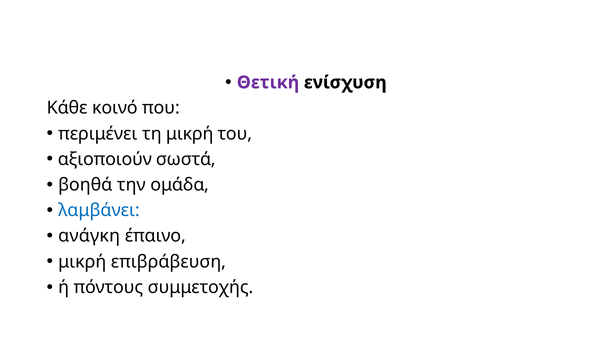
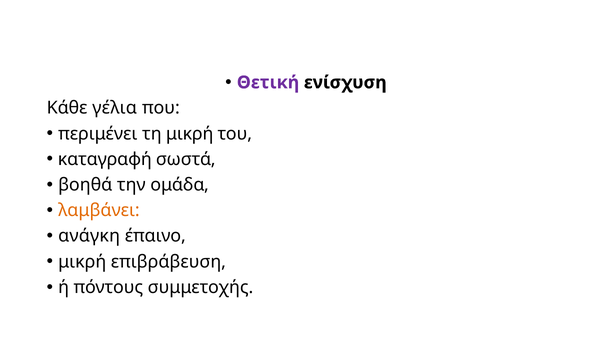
κοινό: κοινό -> γέλια (115, 108)
αξιοποιούν: αξιοποιούν -> καταγραφή (105, 159)
λαμβάνει colour: blue -> orange (99, 211)
